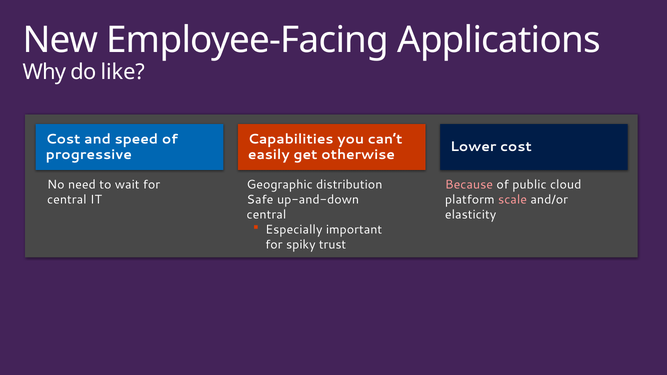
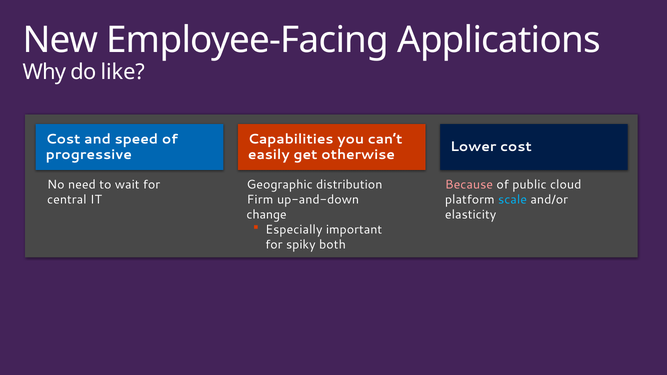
Safe: Safe -> Firm (260, 200)
scale colour: pink -> light blue (513, 200)
central: central -> change (267, 215)
trust: trust -> both (332, 245)
